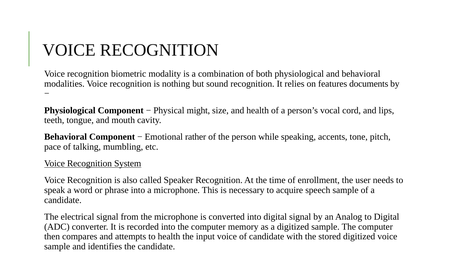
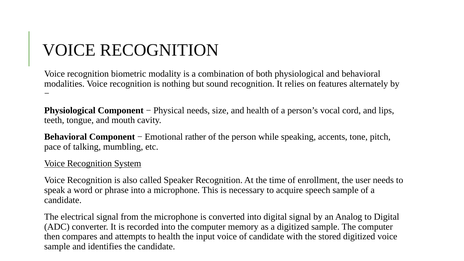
documents: documents -> alternately (369, 84)
Physical might: might -> needs (198, 110)
